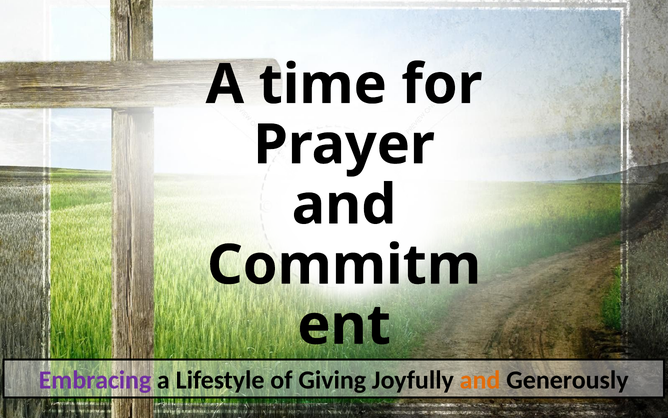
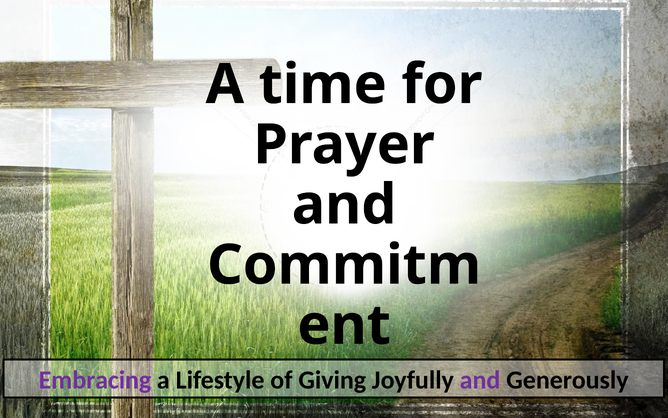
and colour: orange -> purple (480, 380)
